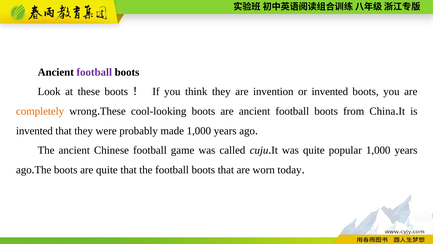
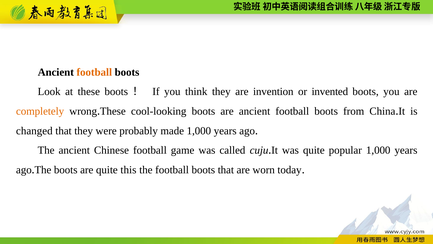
football colour: purple -> orange (94, 72)
invented: invented -> changed (34, 131)
quite that: that -> this (128, 170)
